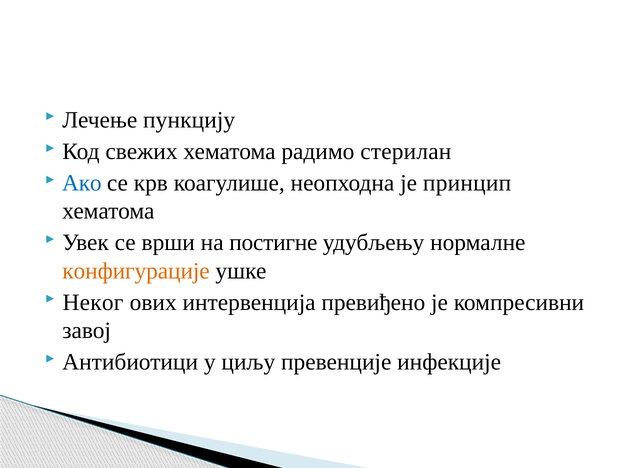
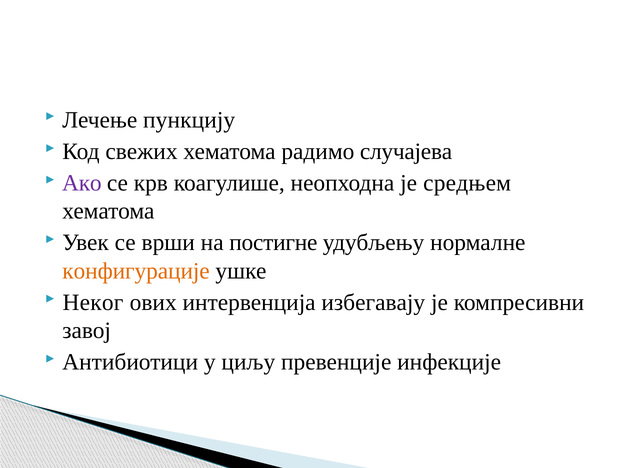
стерилан: стерилан -> случајева (406, 151)
Ако colour: blue -> purple (82, 183)
принцип: принцип -> средњем (467, 183)
превиђено: превиђено -> избегавају (373, 302)
